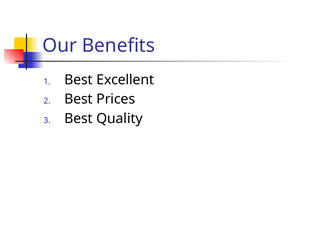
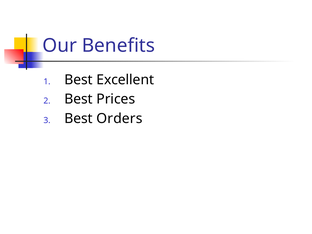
Quality: Quality -> Orders (119, 119)
